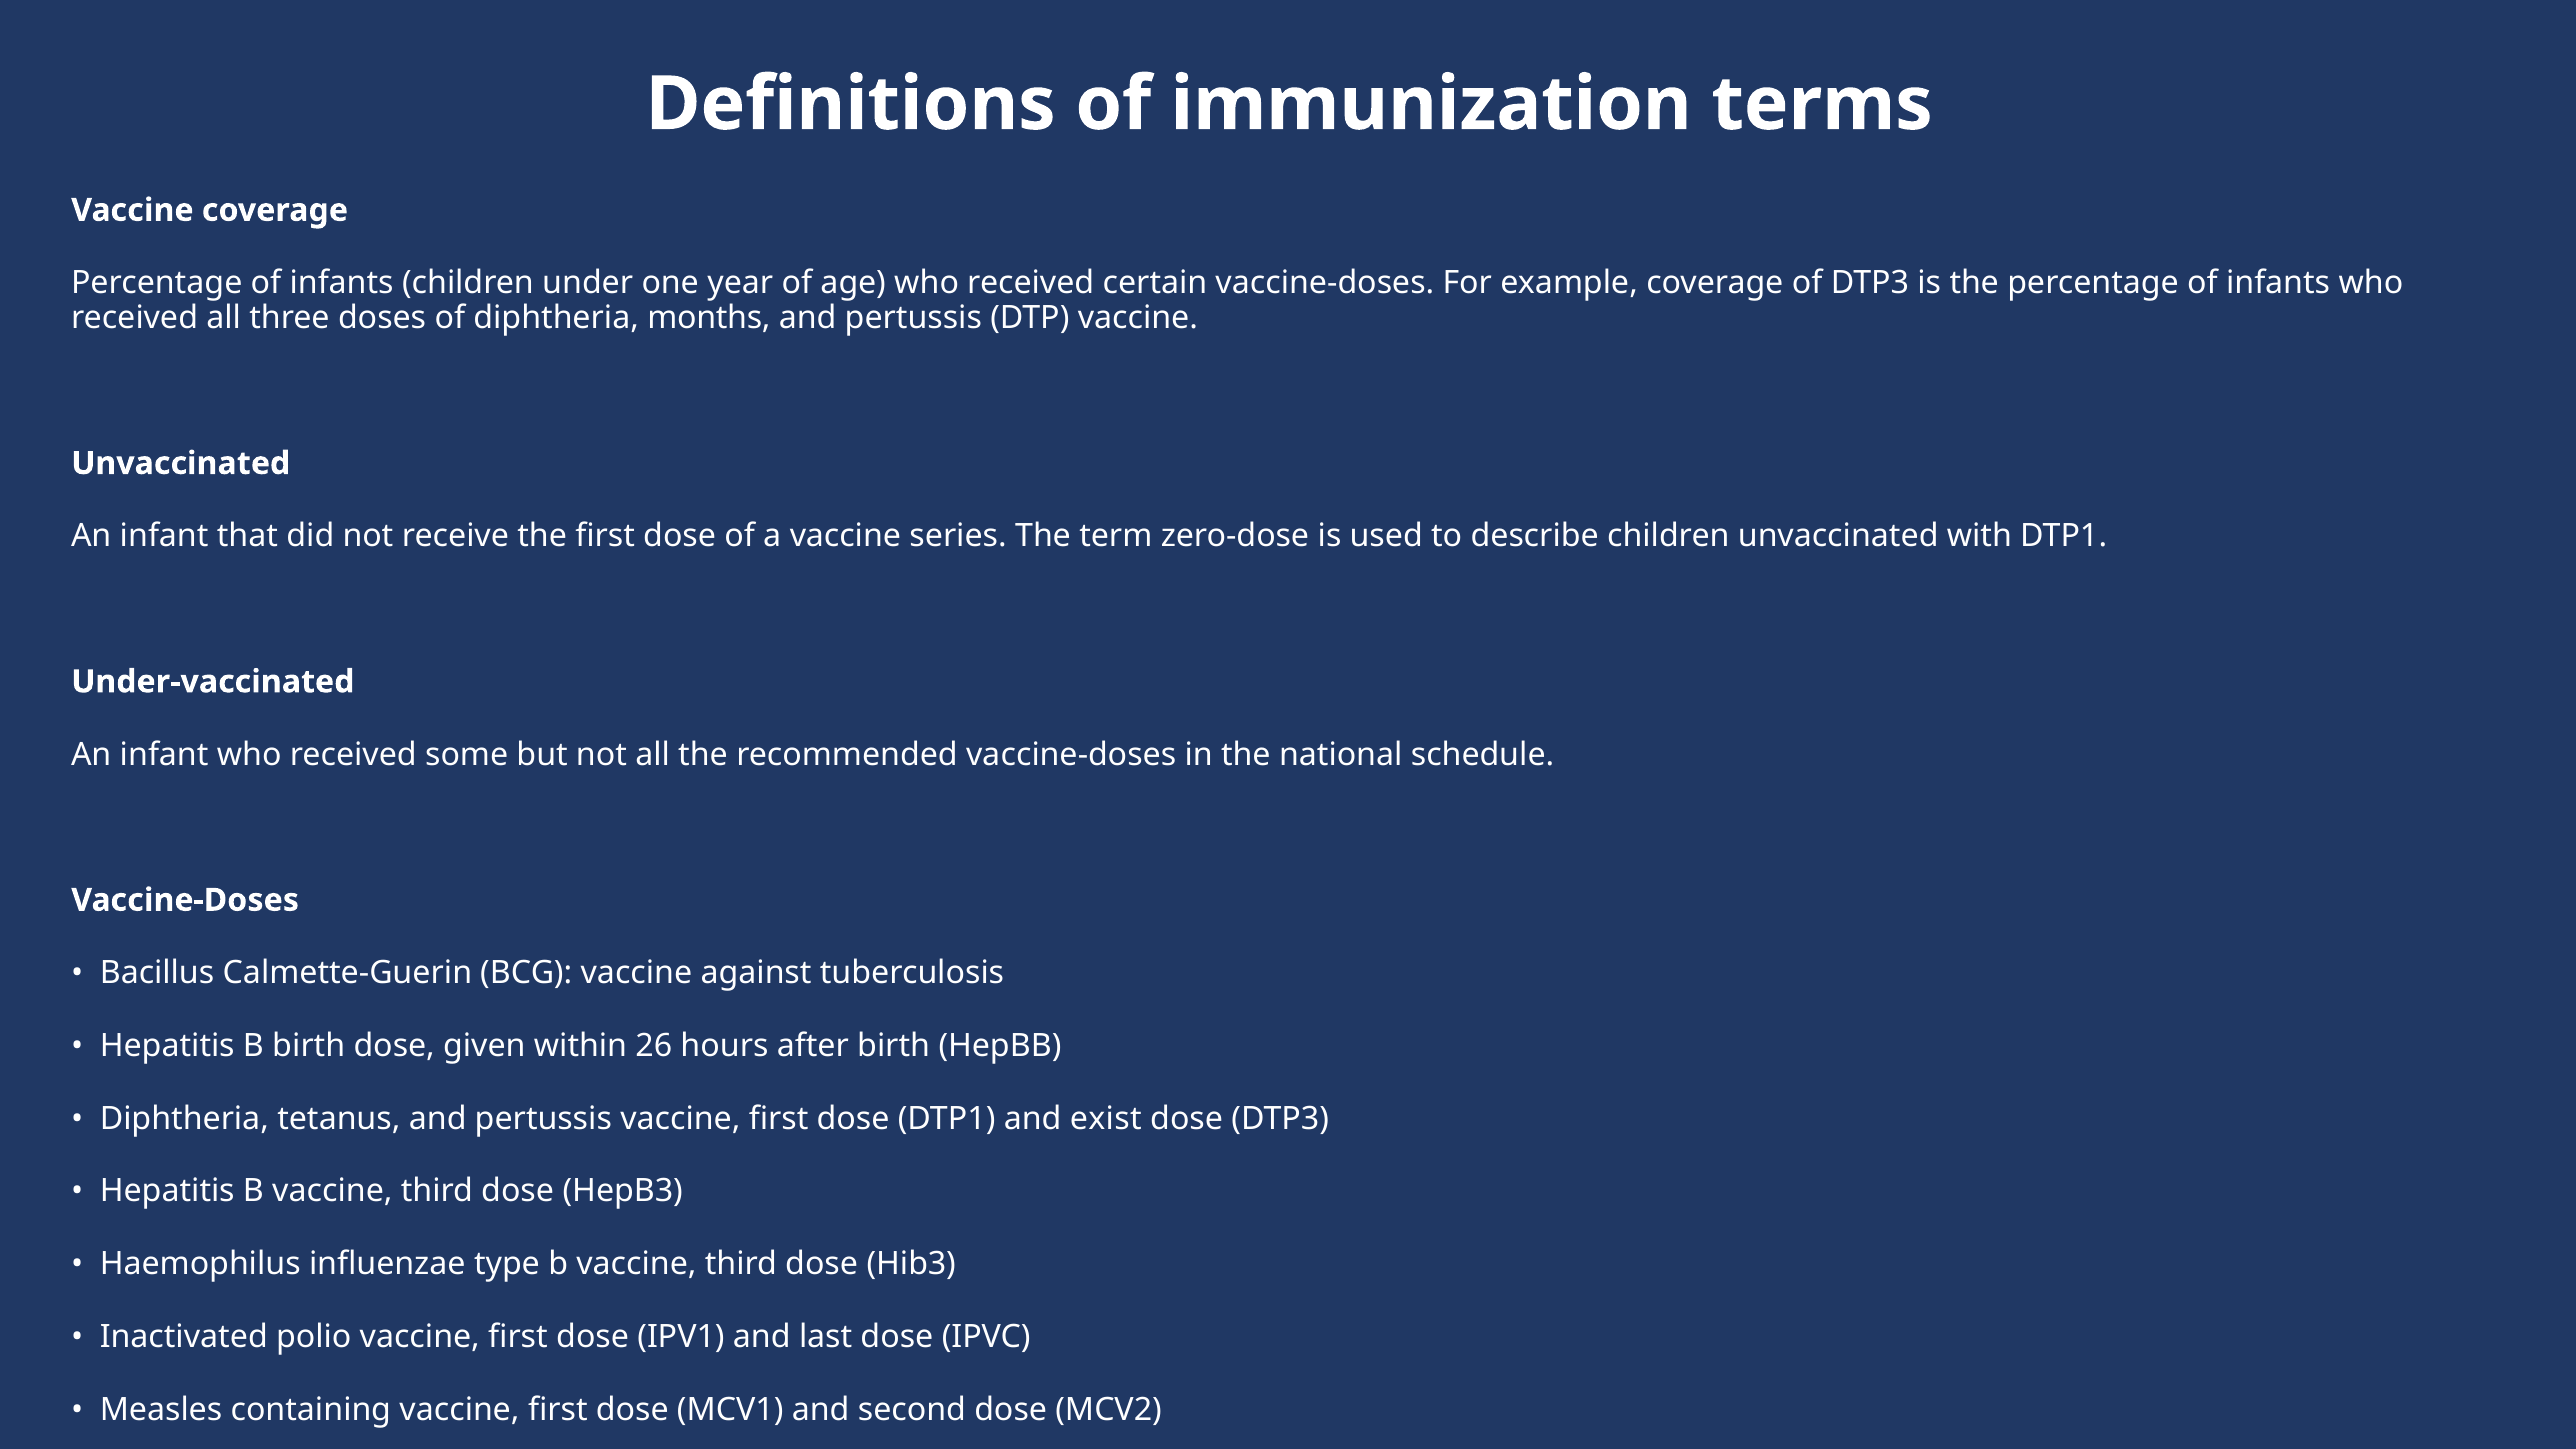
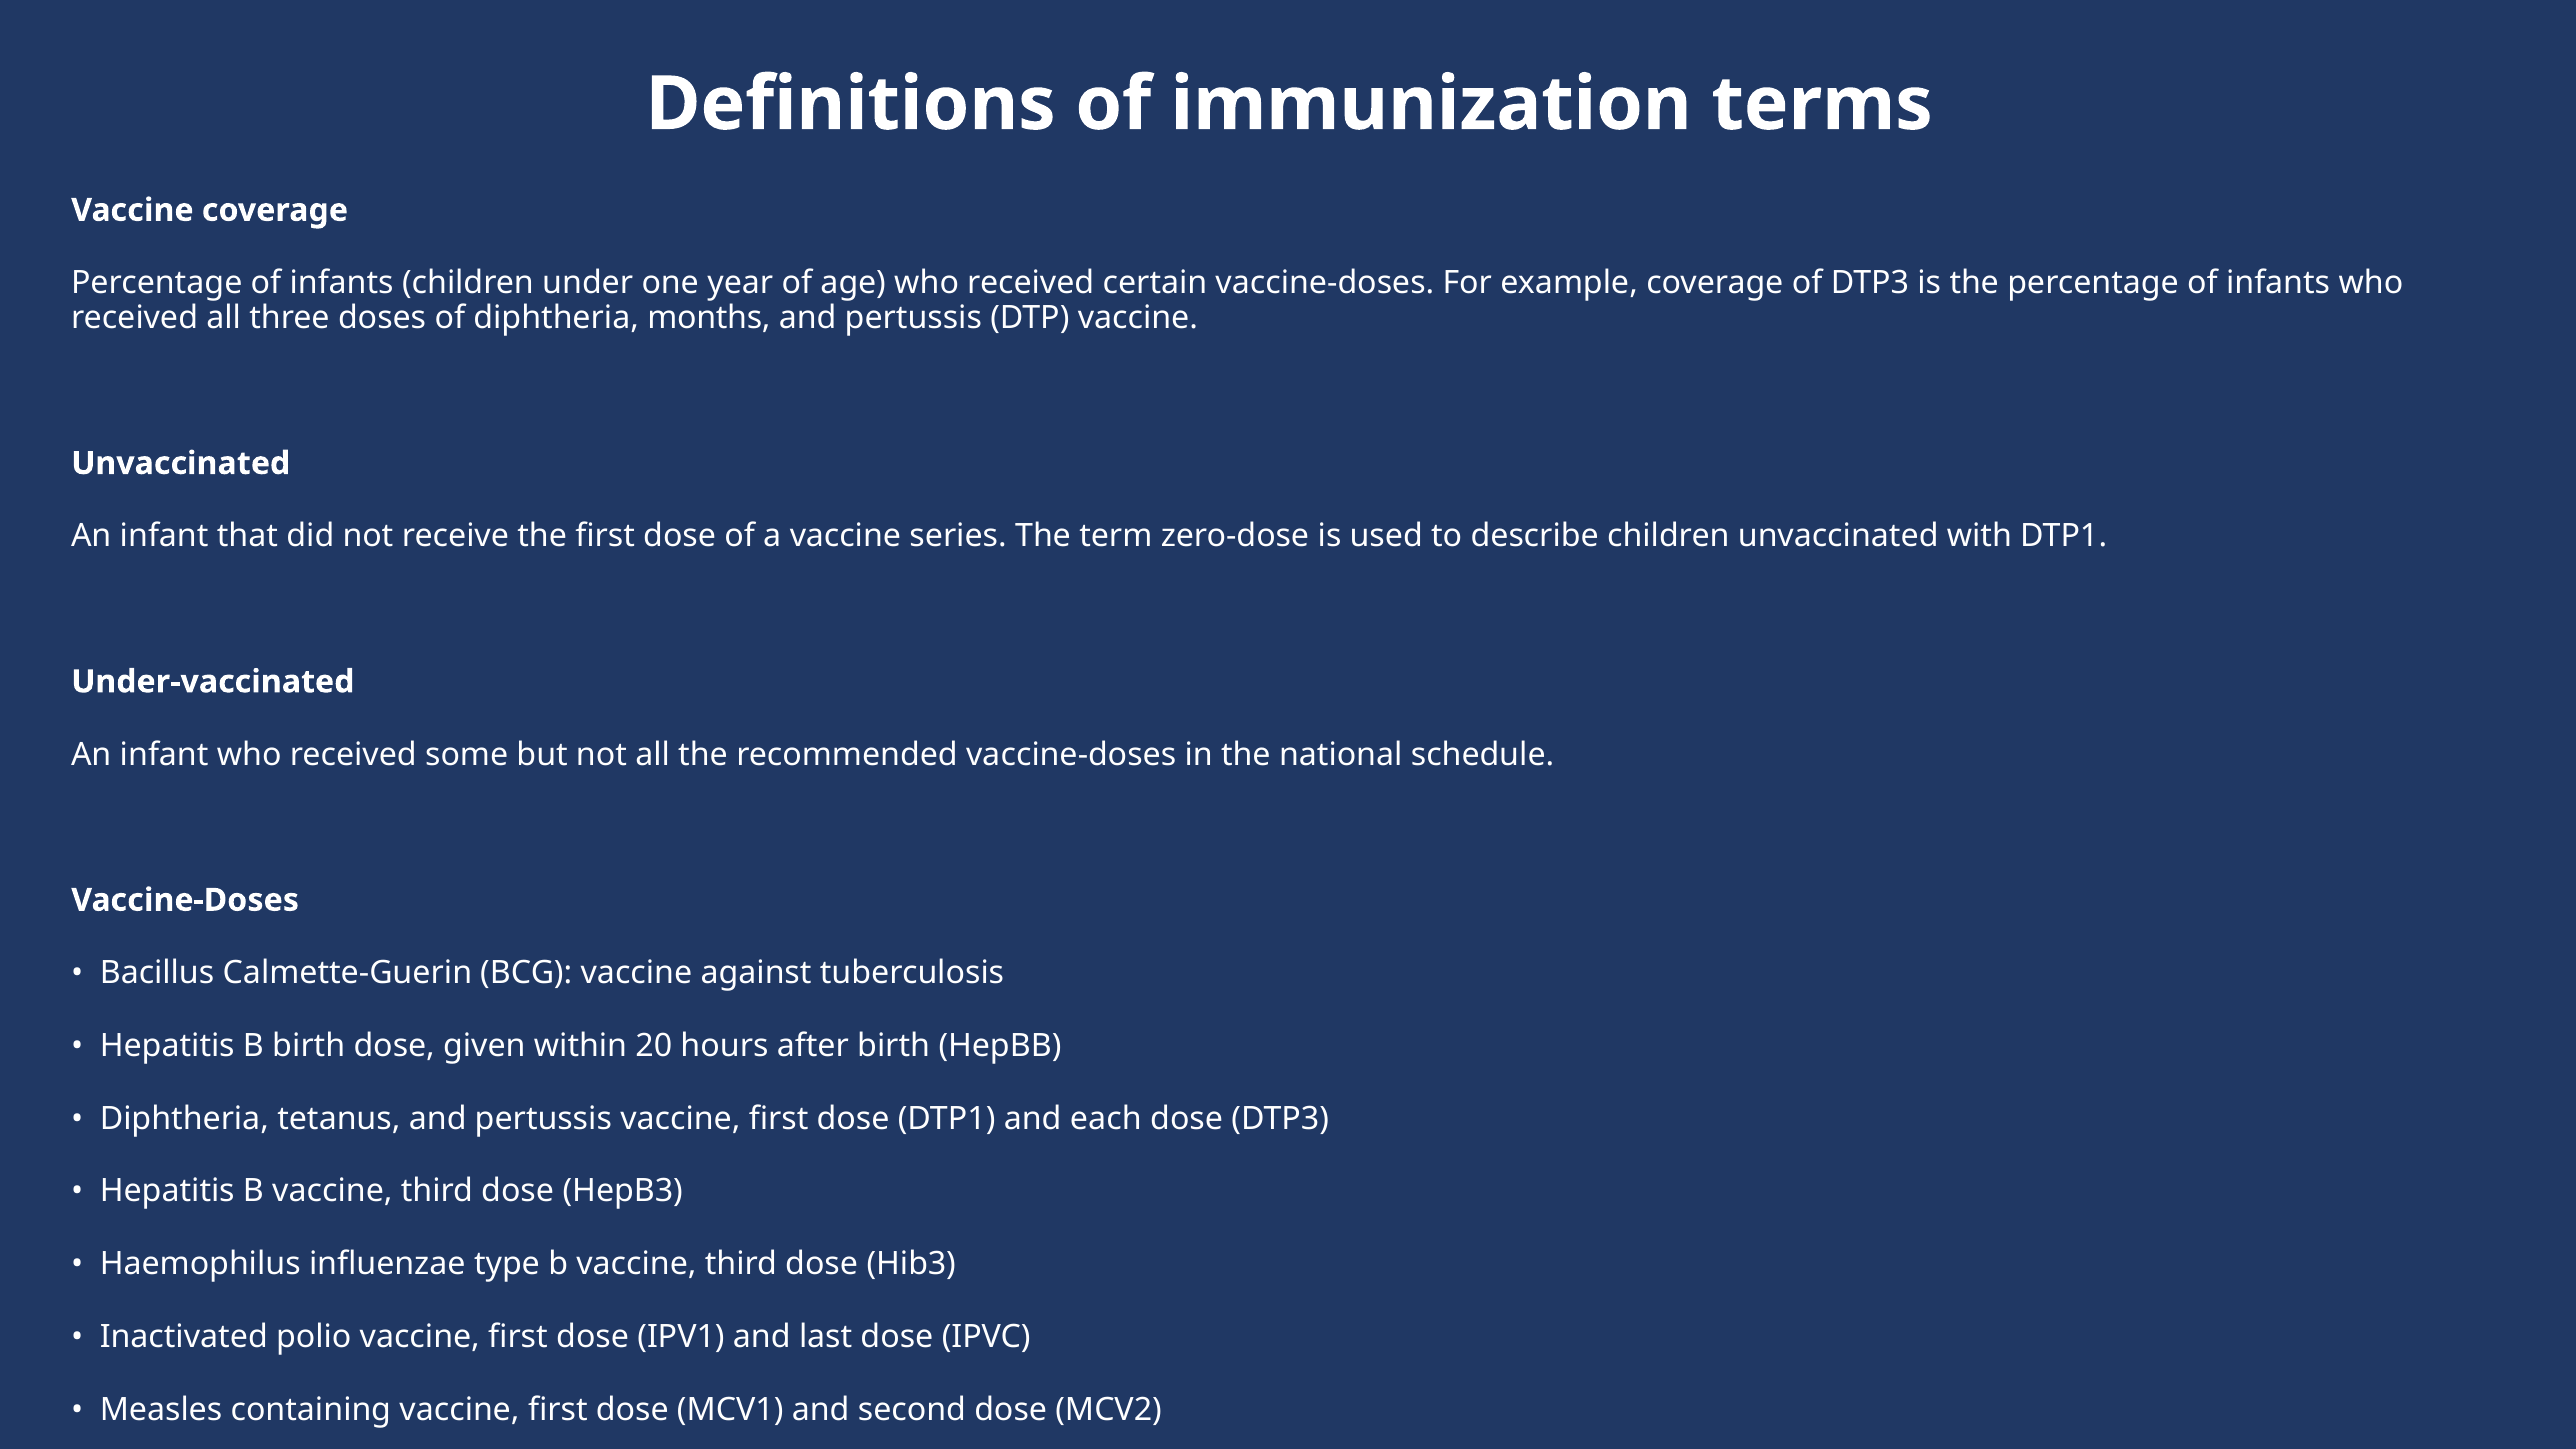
26: 26 -> 20 (654, 1046)
exist: exist -> each (1106, 1119)
